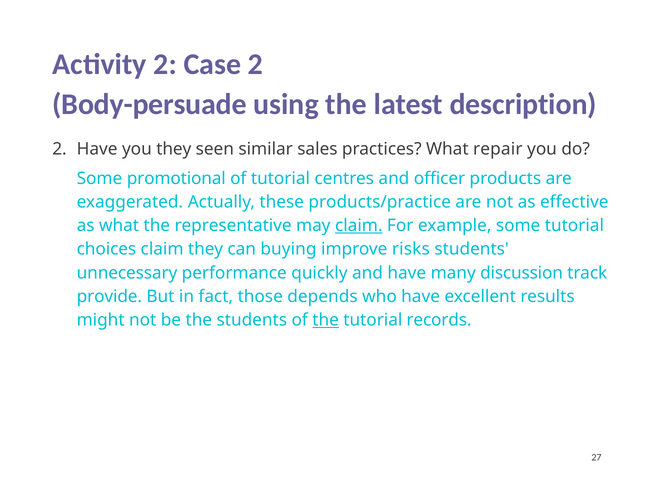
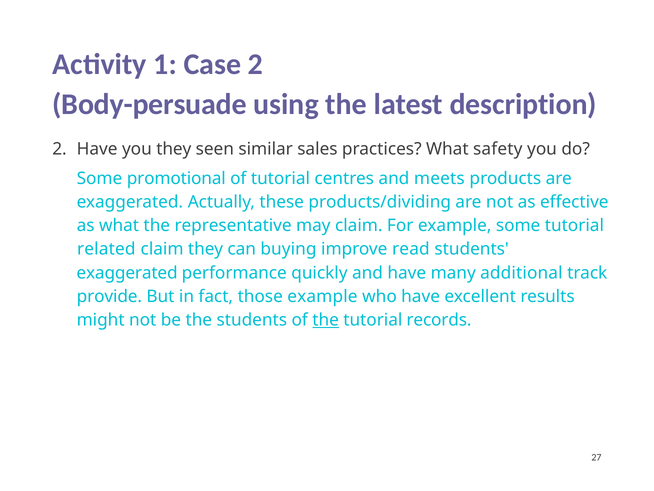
Activity 2: 2 -> 1 (165, 64)
repair: repair -> safety (498, 149)
officer: officer -> meets (439, 178)
products/practice: products/practice -> products/dividing (380, 202)
claim underline: present -> none (359, 225)
choices: choices -> related (106, 249)
risks: risks -> read (411, 249)
unnecessary: unnecessary -> exaggerated (127, 273)
discussion: discussion -> additional (521, 273)
those depends: depends -> example (322, 296)
